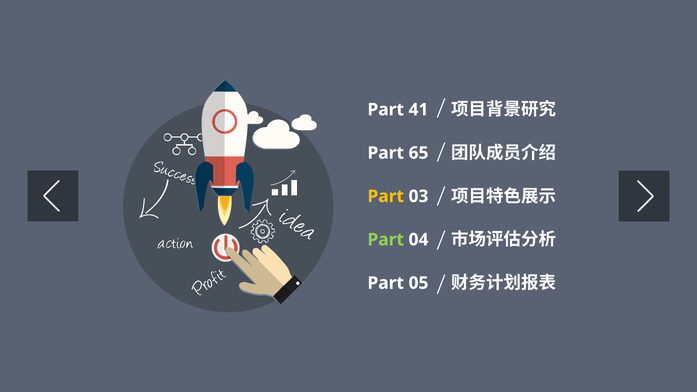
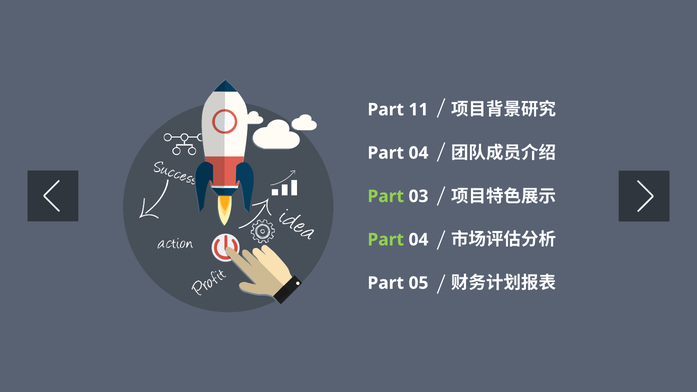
41: 41 -> 11 (419, 110)
65: 65 -> 04 (419, 153)
Part colour: yellow -> light green (386, 196)
